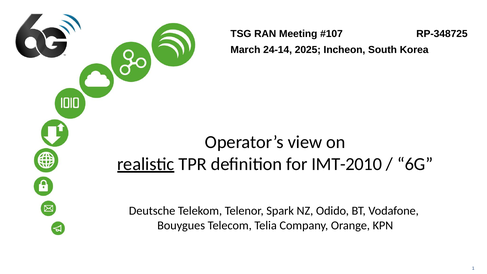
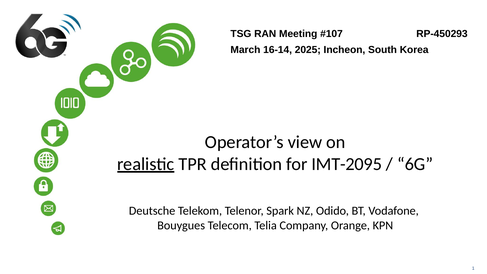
RP-348725: RP-348725 -> RP-450293 (442, 34)
24-14: 24-14 -> 16-14 (278, 50)
IMT-2010: IMT-2010 -> IMT-2095 (347, 164)
